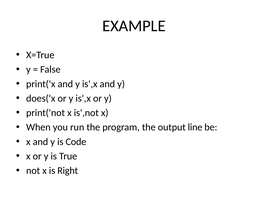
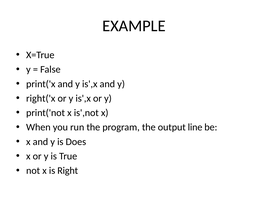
does('x: does('x -> right('x (41, 98)
Code: Code -> Does (76, 142)
